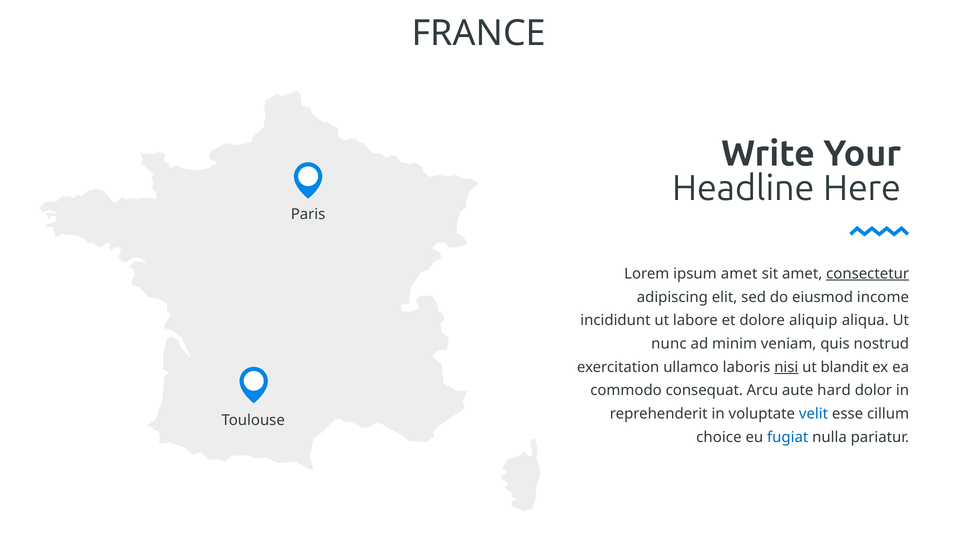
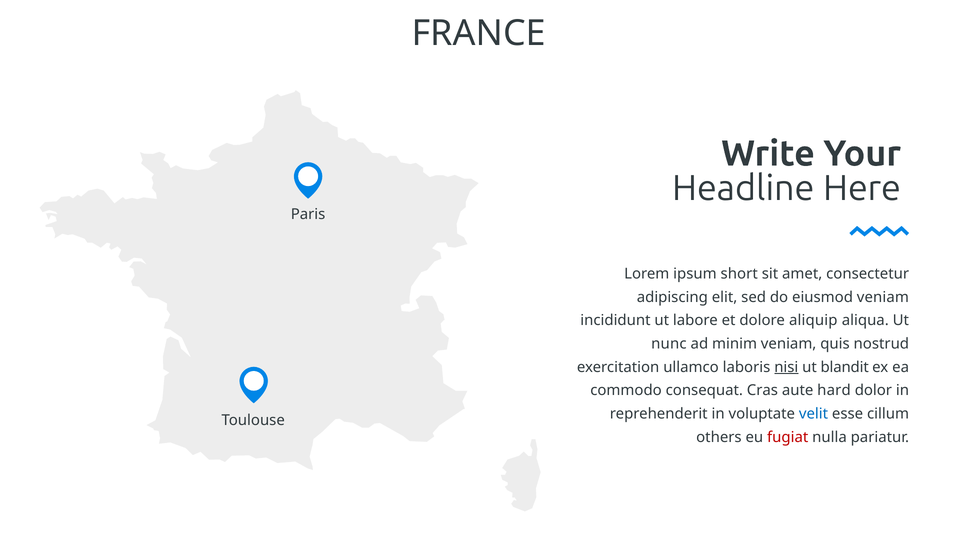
ipsum amet: amet -> short (739, 274)
consectetur underline: present -> none (868, 274)
eiusmod income: income -> veniam (883, 297)
Arcu: Arcu -> Cras (762, 390)
choice: choice -> others (719, 437)
fugiat colour: blue -> red (788, 437)
